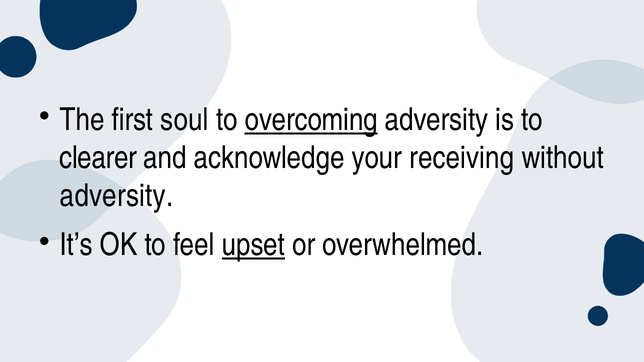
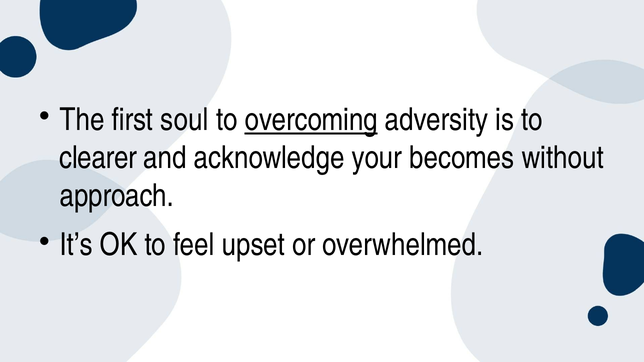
receiving: receiving -> becomes (462, 158)
adversity: adversity -> approach (117, 196)
upset underline: present -> none (253, 245)
